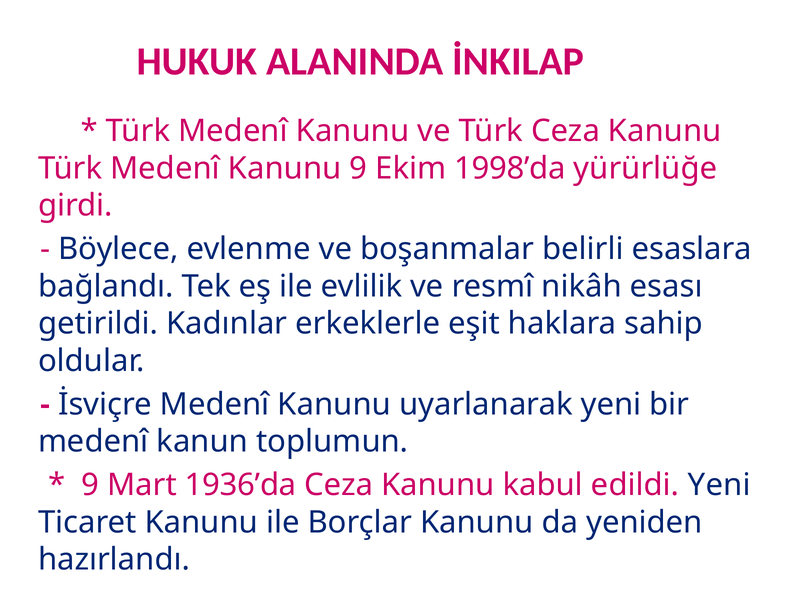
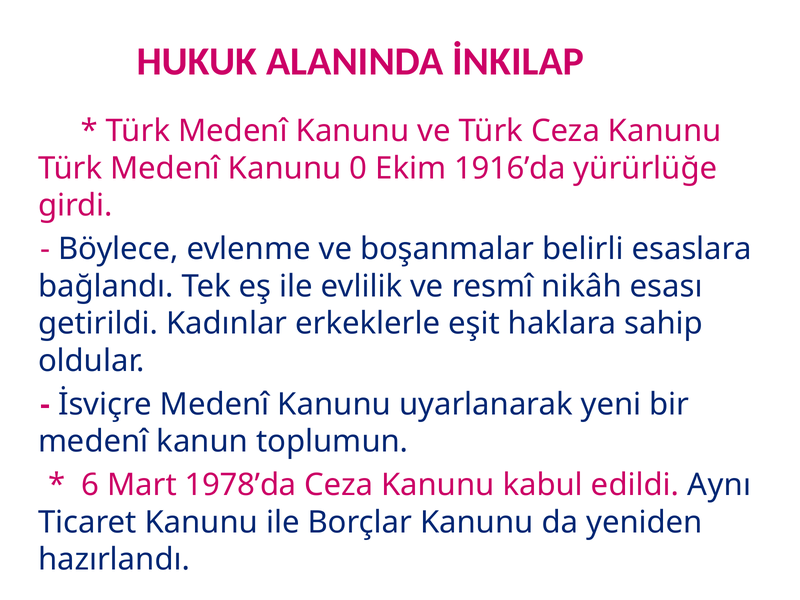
Kanunu 9: 9 -> 0 (358, 168)
1998’da: 1998’da -> 1916’da (510, 168)
9: 9 -> 6 (90, 485)
1936’da: 1936’da -> 1978’da (241, 485)
edildi Yeni: Yeni -> Aynı (719, 485)
